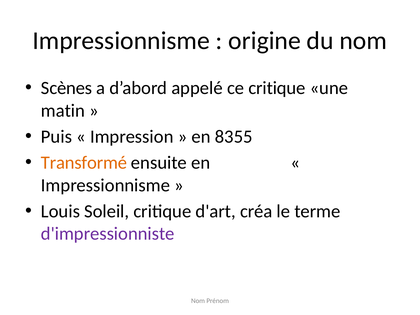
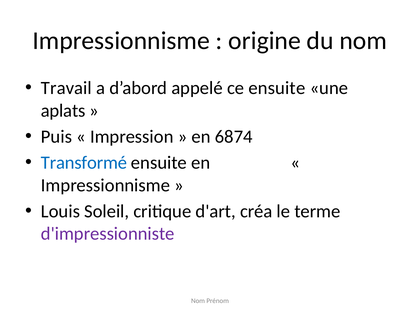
Scènes: Scènes -> Travail (66, 88)
ce critique: critique -> ensuite (277, 88)
matin: matin -> aplats (63, 111)
8355: 8355 -> 6874 (234, 137)
Transformé colour: orange -> blue (84, 163)
